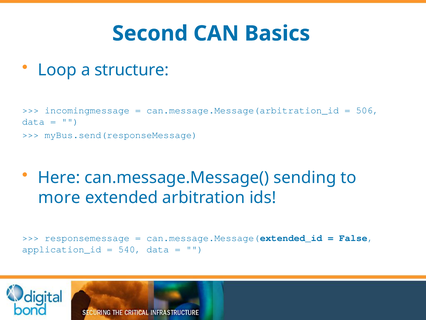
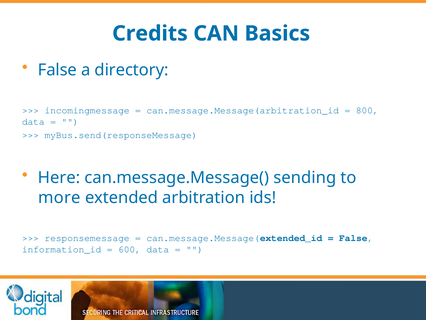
Second: Second -> Credits (150, 33)
Loop: Loop -> False (57, 70)
structure: structure -> directory (132, 70)
506: 506 -> 800 (367, 110)
application_id: application_id -> information_id (62, 249)
540: 540 -> 600 (129, 249)
